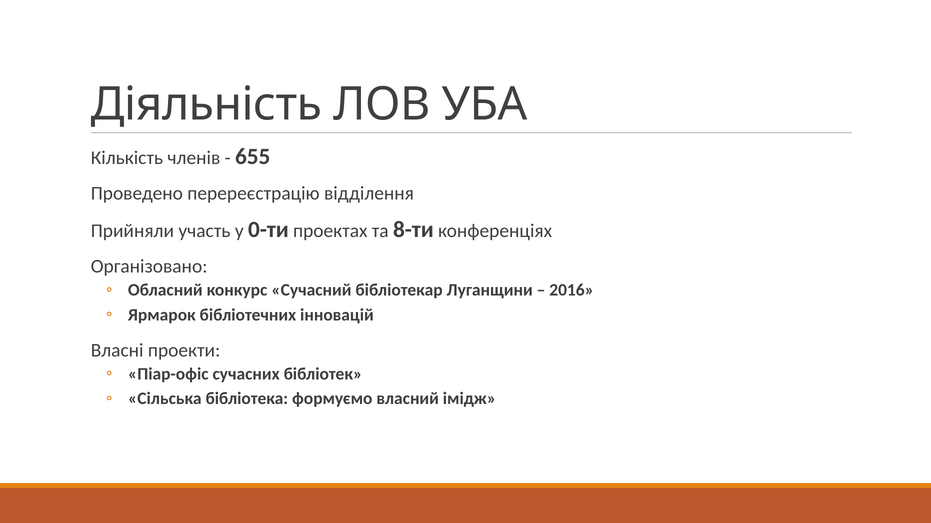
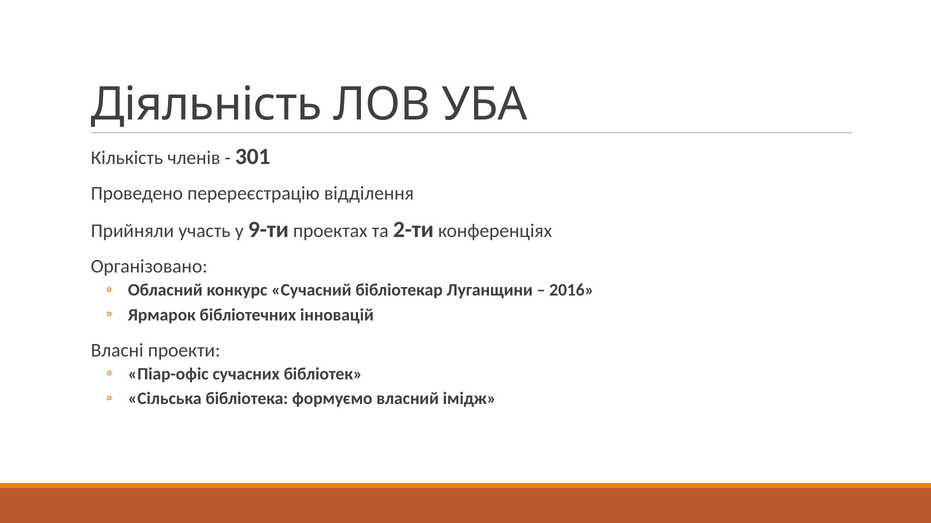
655: 655 -> 301 (253, 157)
0-ти: 0-ти -> 9-ти (268, 230)
8-ти: 8-ти -> 2-ти (413, 230)
